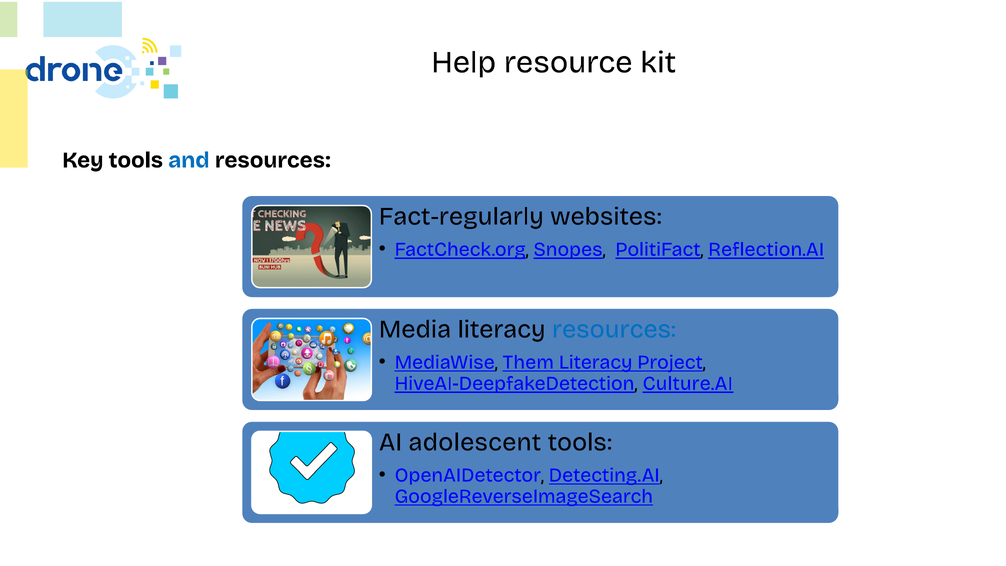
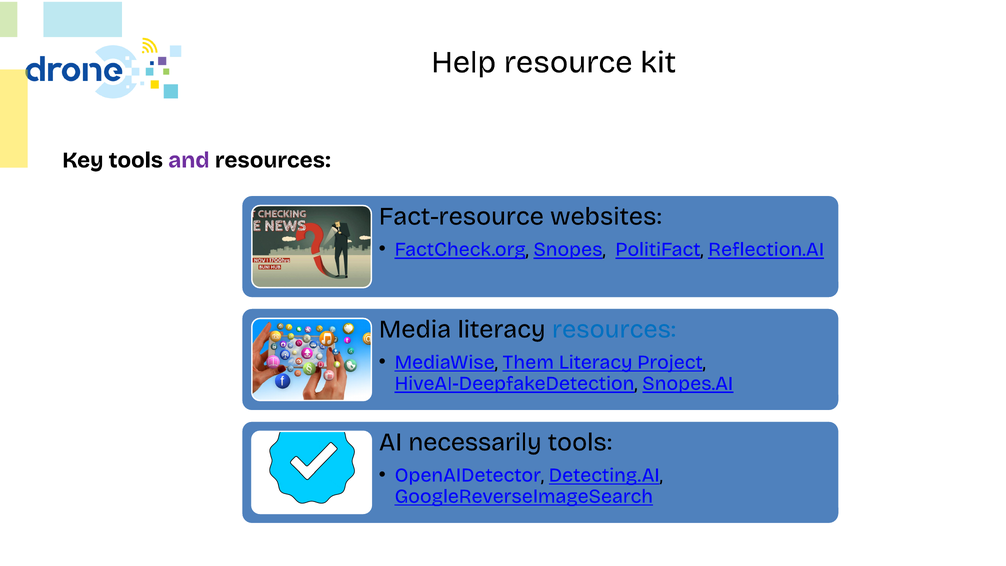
and colour: blue -> purple (189, 160)
Fact-regularly: Fact-regularly -> Fact-resource (461, 216)
Culture.AI: Culture.AI -> Snopes.AI (688, 383)
adolescent: adolescent -> necessarily (475, 442)
